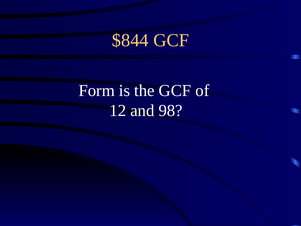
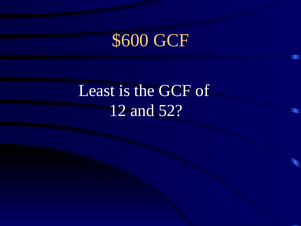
$844: $844 -> $600 (130, 40)
Form: Form -> Least (97, 90)
98: 98 -> 52 (171, 110)
